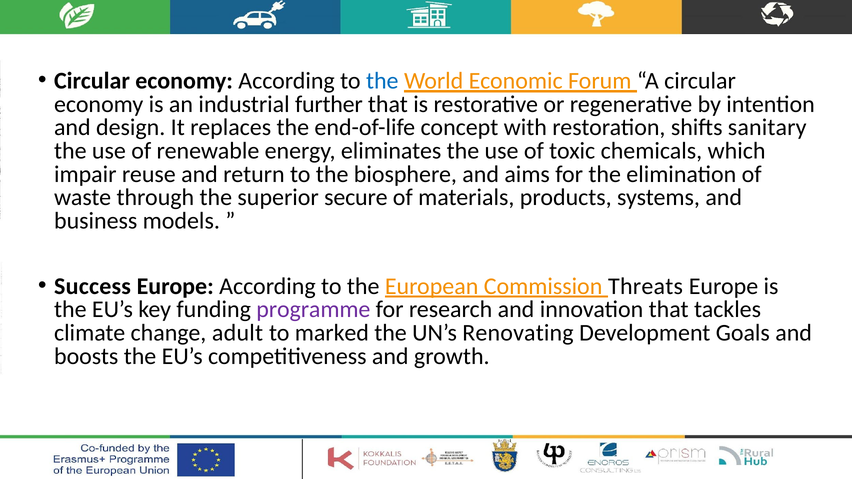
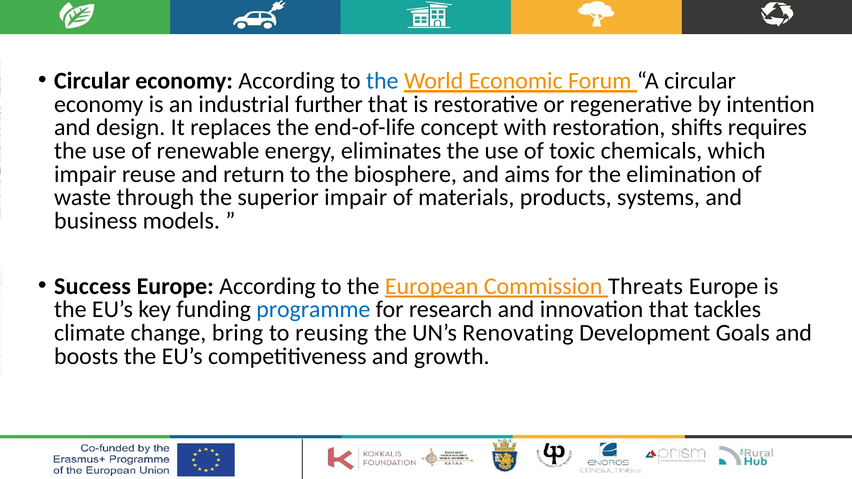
sanitary: sanitary -> requires (767, 128)
superior secure: secure -> impair (356, 198)
programme colour: purple -> blue (313, 310)
adult: adult -> bring (238, 333)
marked: marked -> reusing (332, 333)
